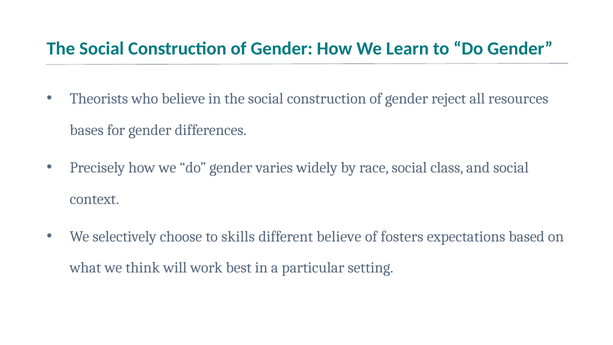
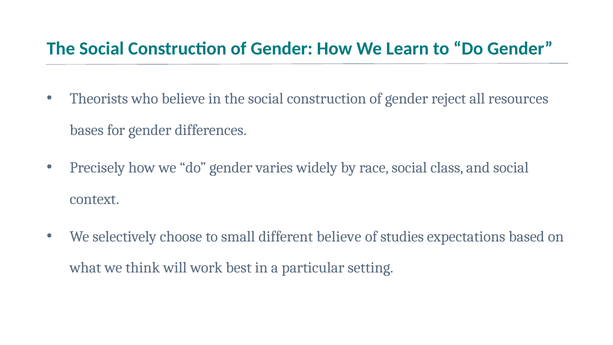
skills: skills -> small (238, 237)
fosters: fosters -> studies (402, 237)
